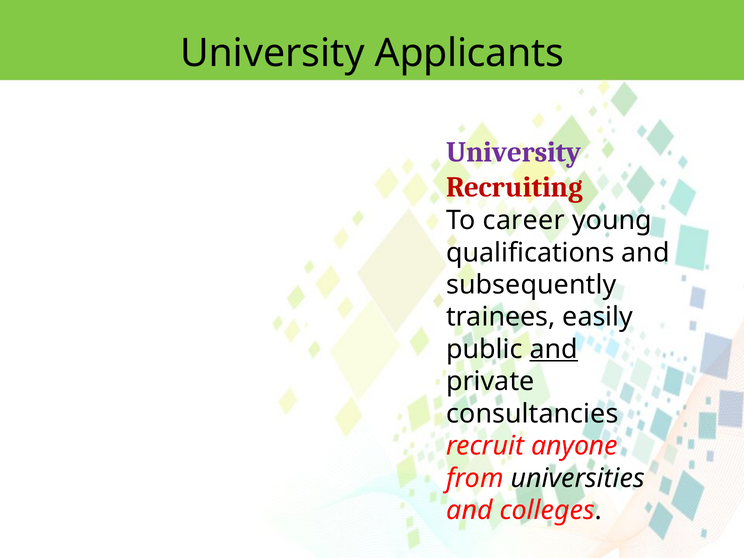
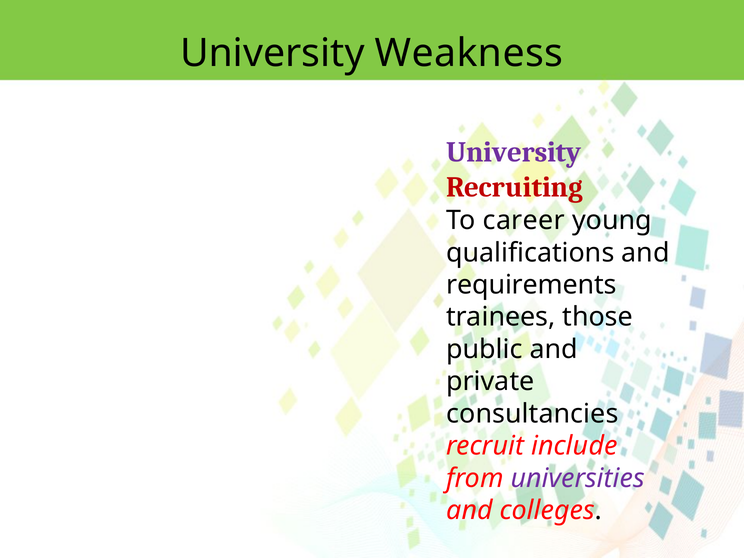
Applicants: Applicants -> Weakness (469, 53)
subsequently: subsequently -> requirements (531, 285)
easily: easily -> those (598, 317)
and underline: present -> none (554, 349)
anyone: anyone -> include (574, 446)
universities colour: black -> purple (578, 478)
